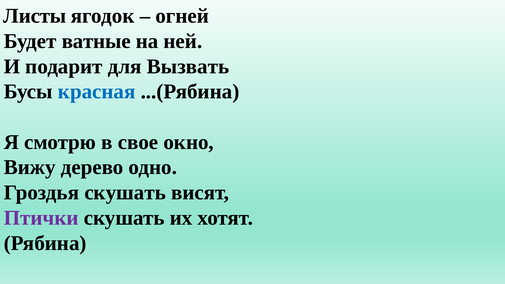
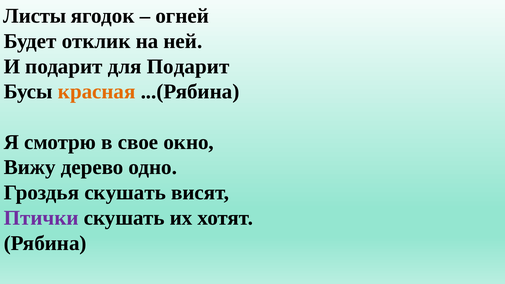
ватные: ватные -> отклик (96, 41)
для Вызвать: Вызвать -> Подарит (188, 66)
красная colour: blue -> orange (97, 92)
